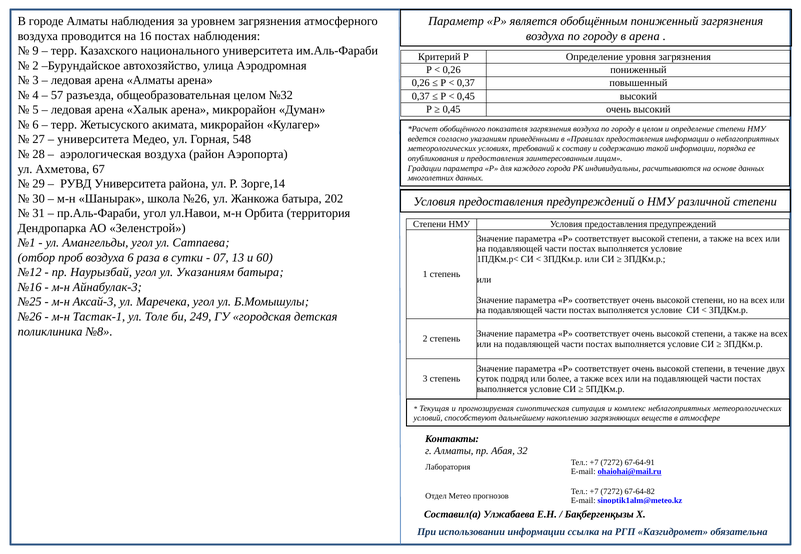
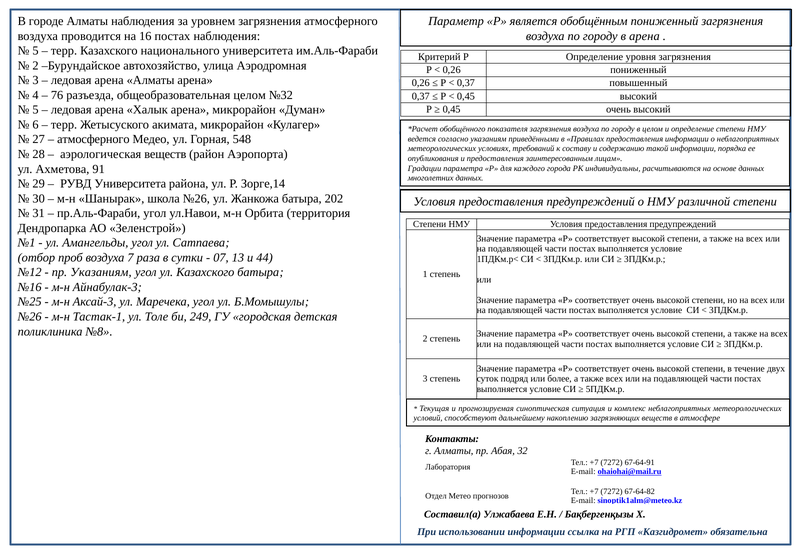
9: 9 -> 5 (36, 51)
57: 57 -> 76 (57, 95)
университета: университета -> атмосферного (93, 140)
аэрологическая воздуха: воздуха -> веществ (165, 154)
67: 67 -> 91 (99, 169)
воздуха 6: 6 -> 7 (131, 258)
60: 60 -> 44 (265, 258)
пр Наурызбай: Наурызбай -> Указаниям (101, 273)
ул Указаниям: Указаниям -> Казахского (205, 273)
